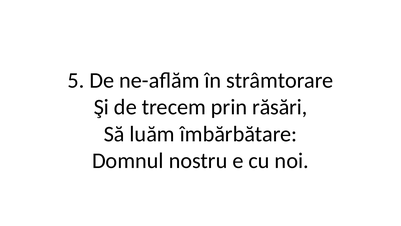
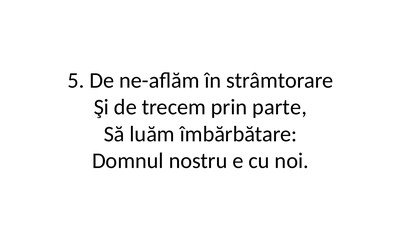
răsări: răsări -> parte (280, 107)
